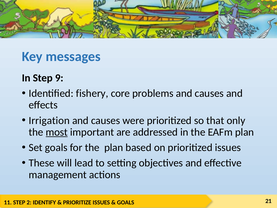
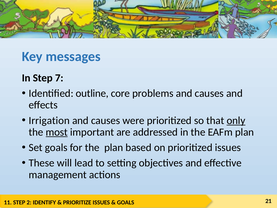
9: 9 -> 7 (59, 78)
fishery: fishery -> outline (92, 93)
only underline: none -> present (236, 120)
